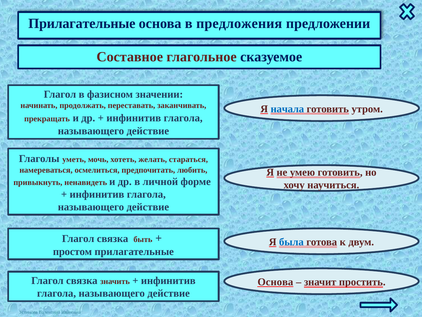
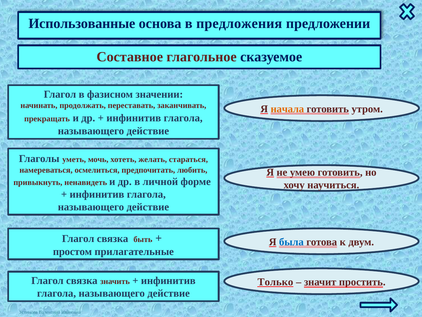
Прилагательные: Прилагательные -> Использованные (82, 24)
начала colour: blue -> orange (287, 109)
Основа: Основа -> Только (275, 282)
